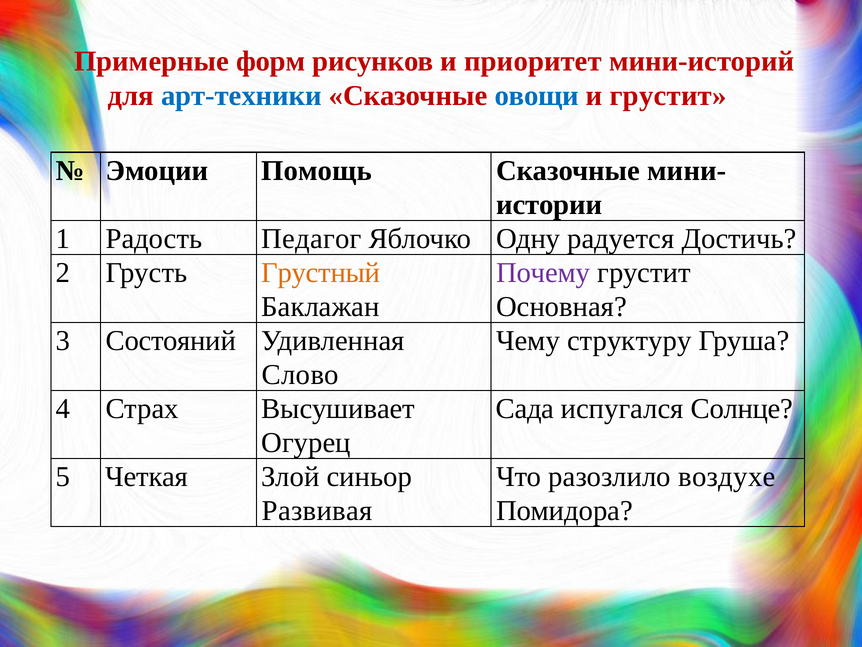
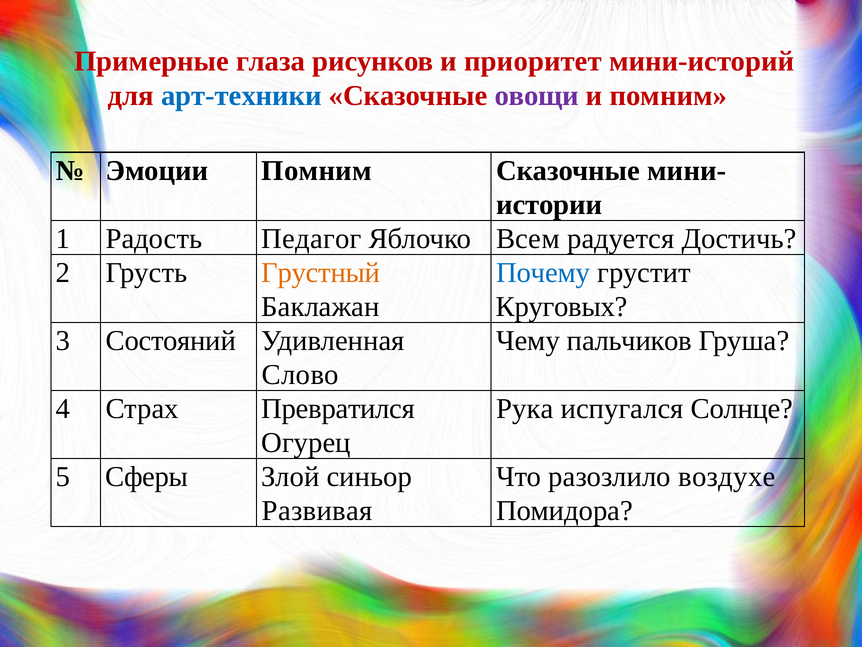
форм: форм -> глаза (271, 61)
овощи colour: blue -> purple (537, 96)
и грустит: грустит -> помним (668, 96)
Эмоции Помощь: Помощь -> Помним (317, 170)
Одну: Одну -> Всем (528, 238)
Почему colour: purple -> blue (543, 272)
Основная: Основная -> Круговых (562, 306)
структуру: структуру -> пальчиков (629, 340)
Высушивает: Высушивает -> Превратился (338, 408)
Сада: Сада -> Рука (525, 408)
Четкая: Четкая -> Сферы (147, 476)
